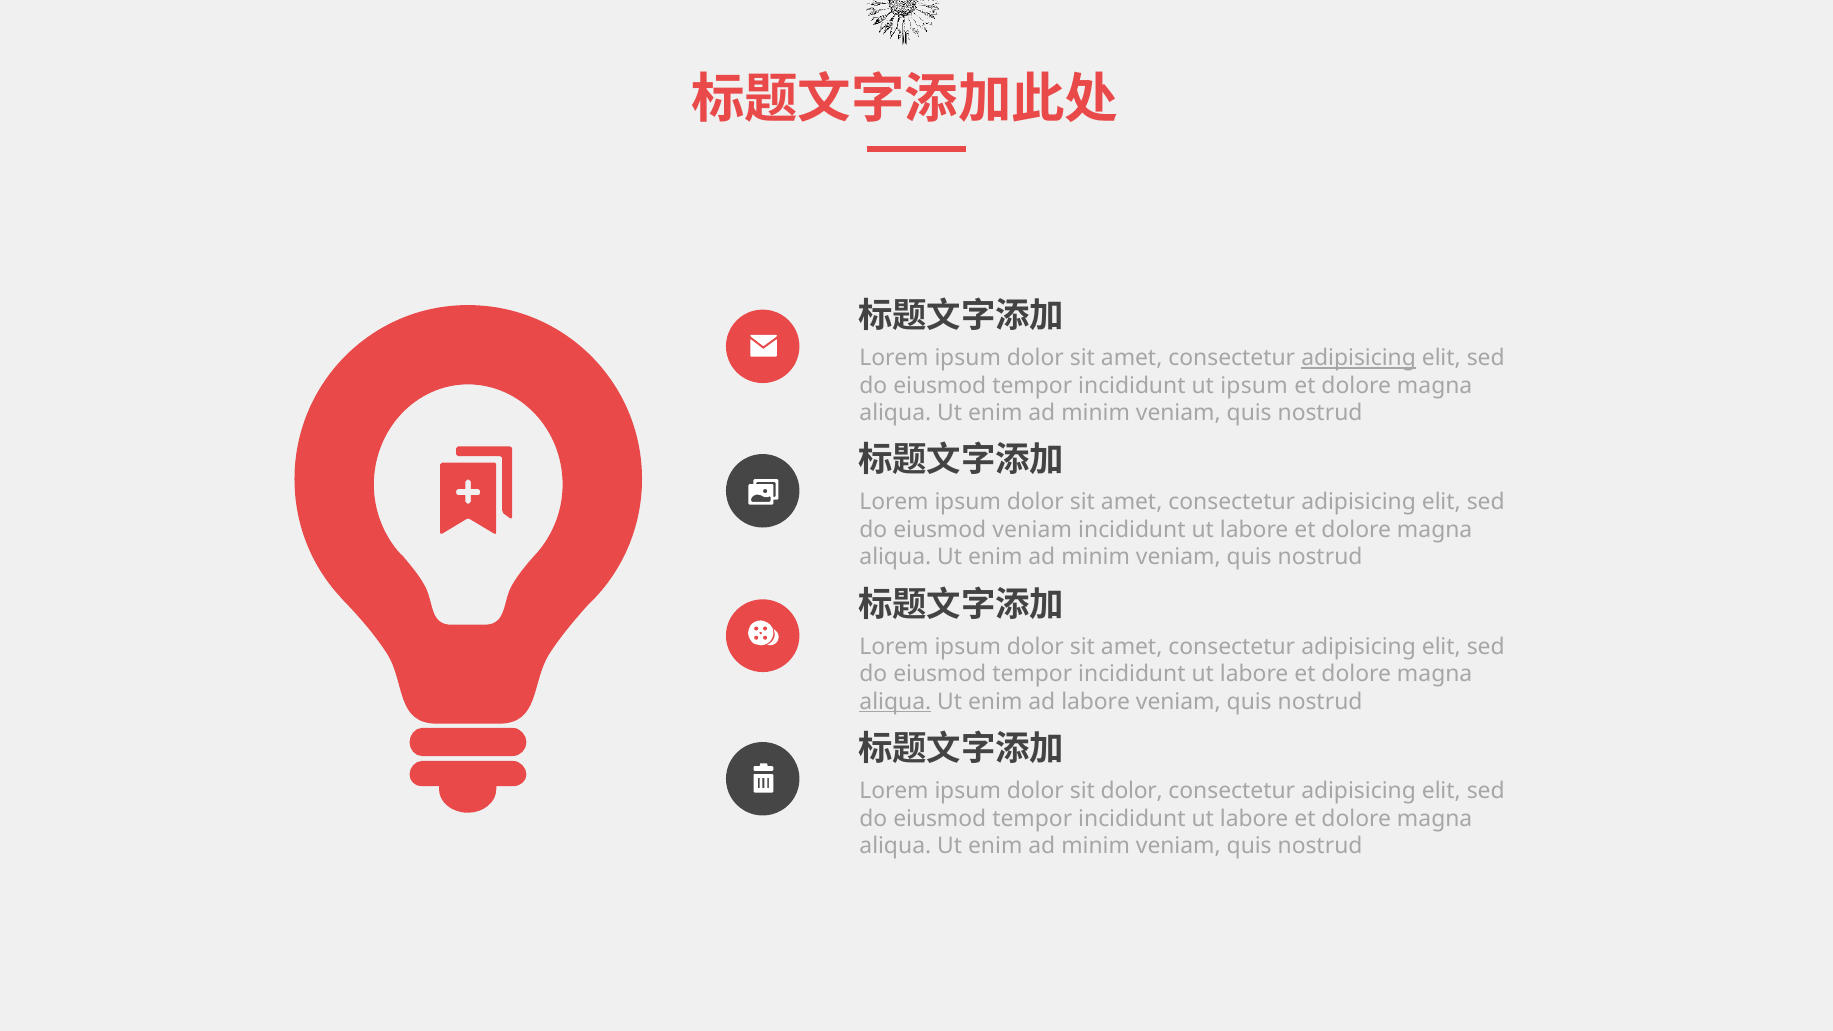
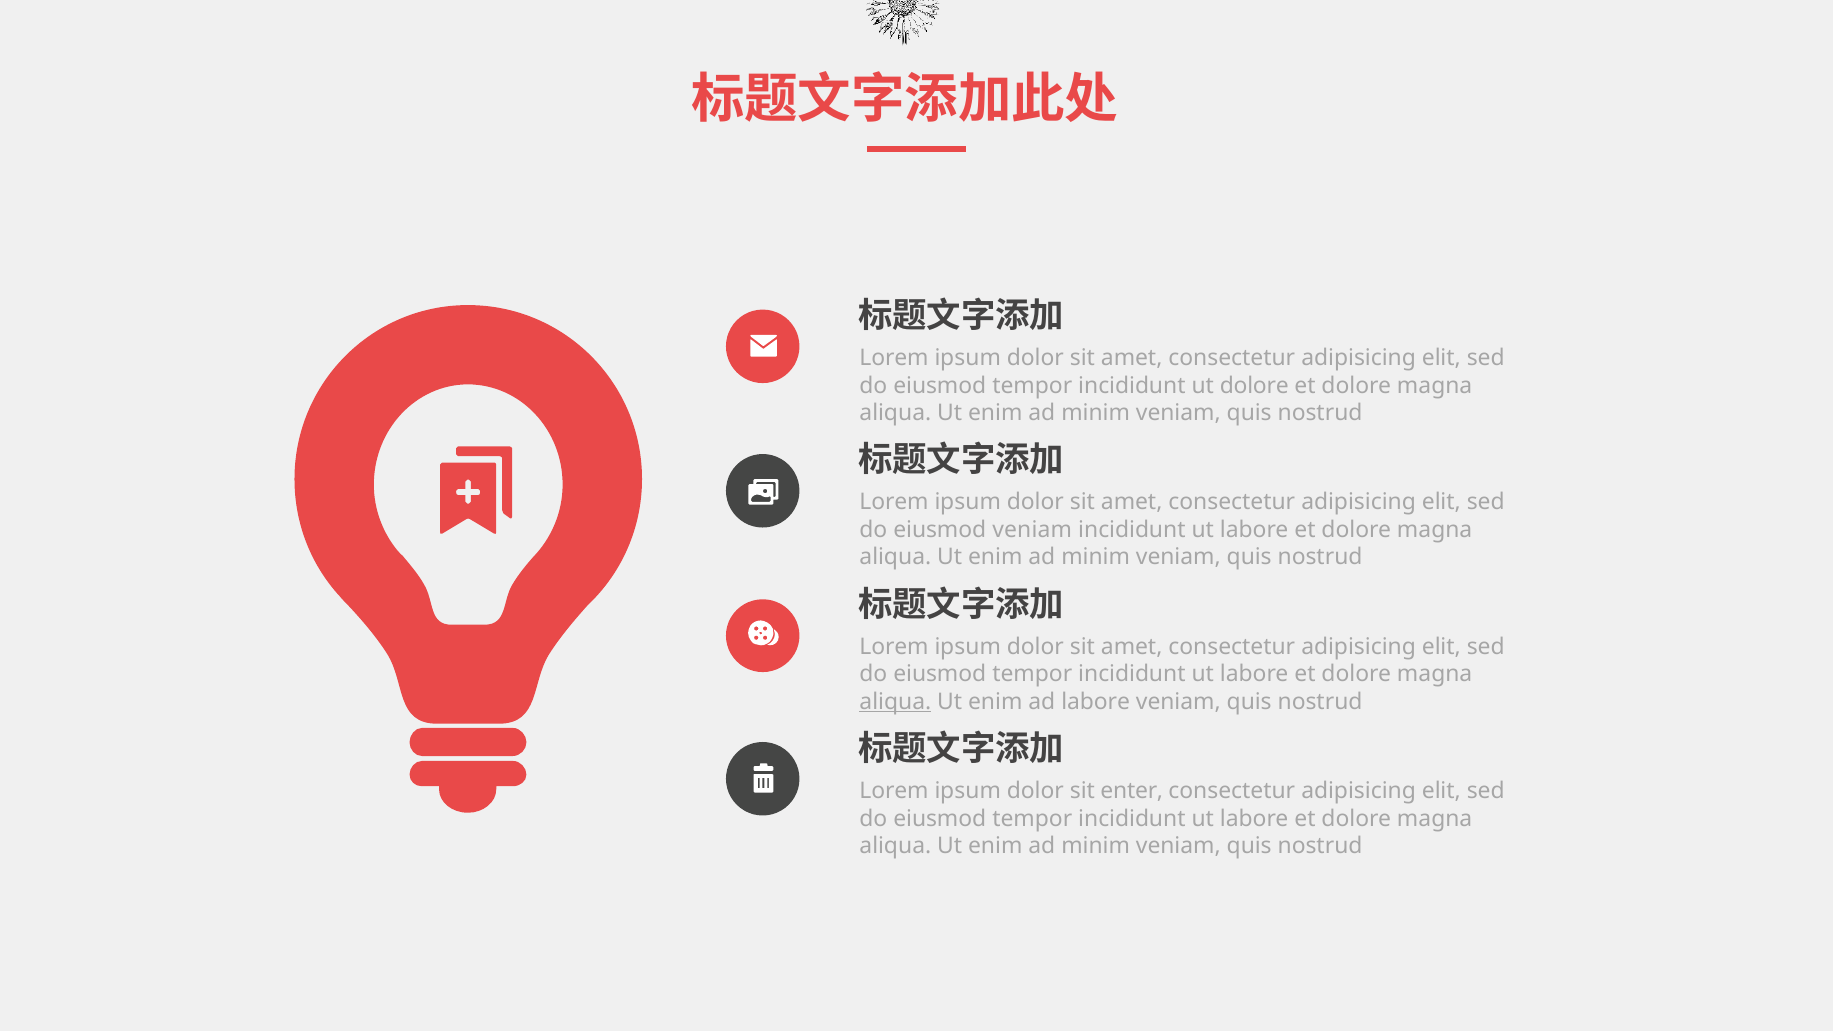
adipisicing underline: present -> none (1359, 358)
ut ipsum: ipsum -> dolore (1254, 386)
sit dolor: dolor -> enter (1132, 791)
